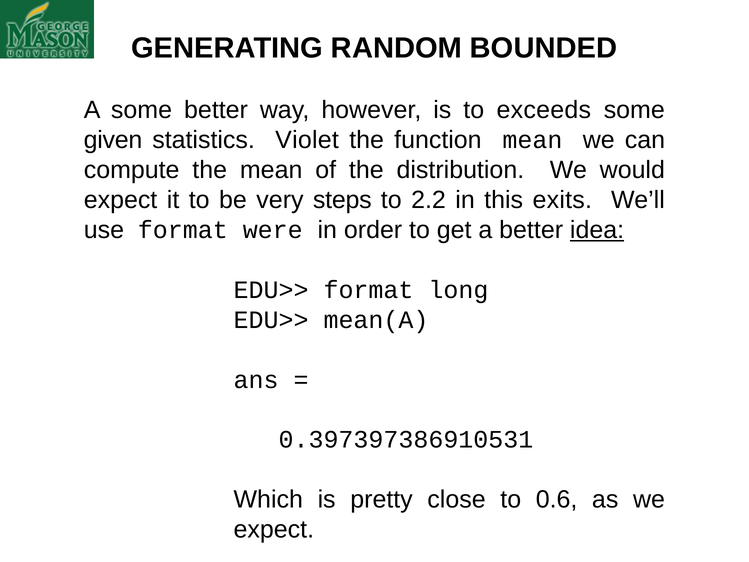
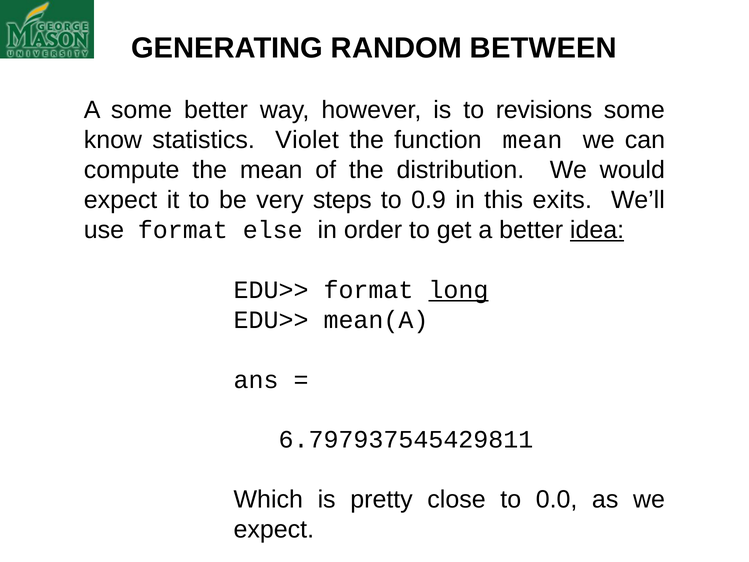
BOUNDED: BOUNDED -> BETWEEN (543, 48)
exceeds: exceeds -> revisions (544, 110)
given: given -> know (113, 140)
2.2: 2.2 -> 0.9 (429, 200)
were: were -> else (273, 230)
long underline: none -> present (458, 290)
0.397397386910531: 0.397397386910531 -> 6.797937545429811 (406, 440)
0.6: 0.6 -> 0.0 (557, 499)
